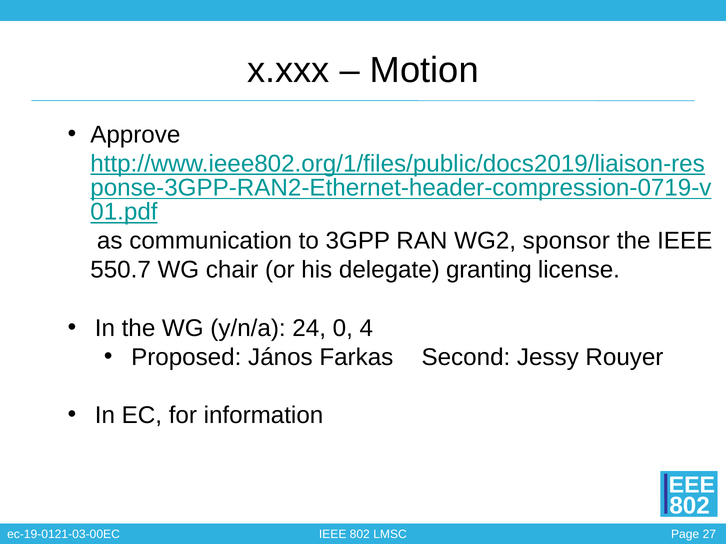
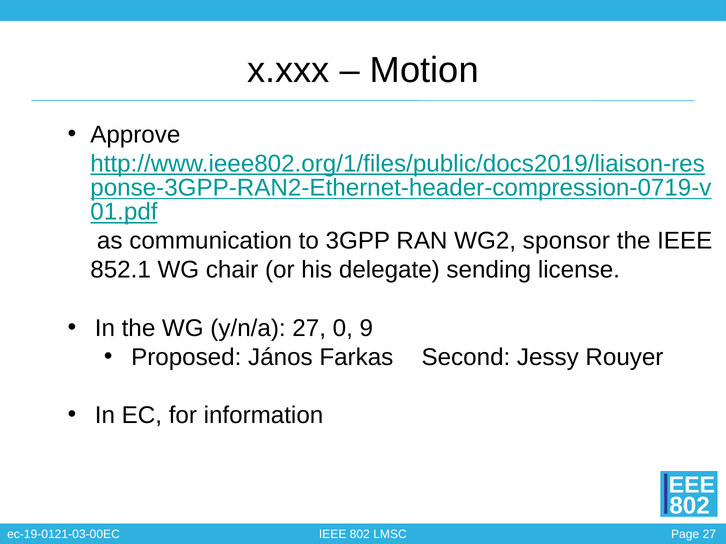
550.7: 550.7 -> 852.1 (121, 270)
granting: granting -> sending (489, 270)
y/n/a 24: 24 -> 27 (309, 328)
4: 4 -> 9 (366, 328)
